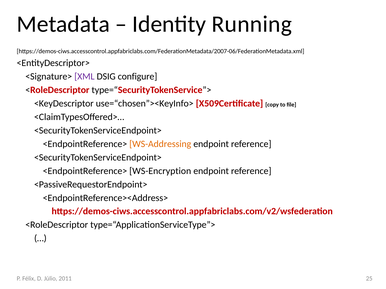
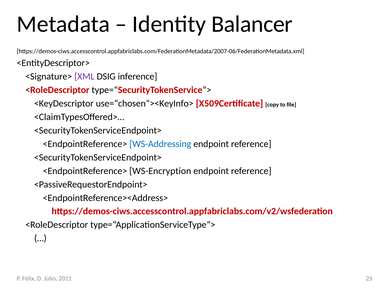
Running: Running -> Balancer (252, 24)
configure: configure -> inference (137, 77)
WS-Addressing colour: orange -> blue (160, 144)
